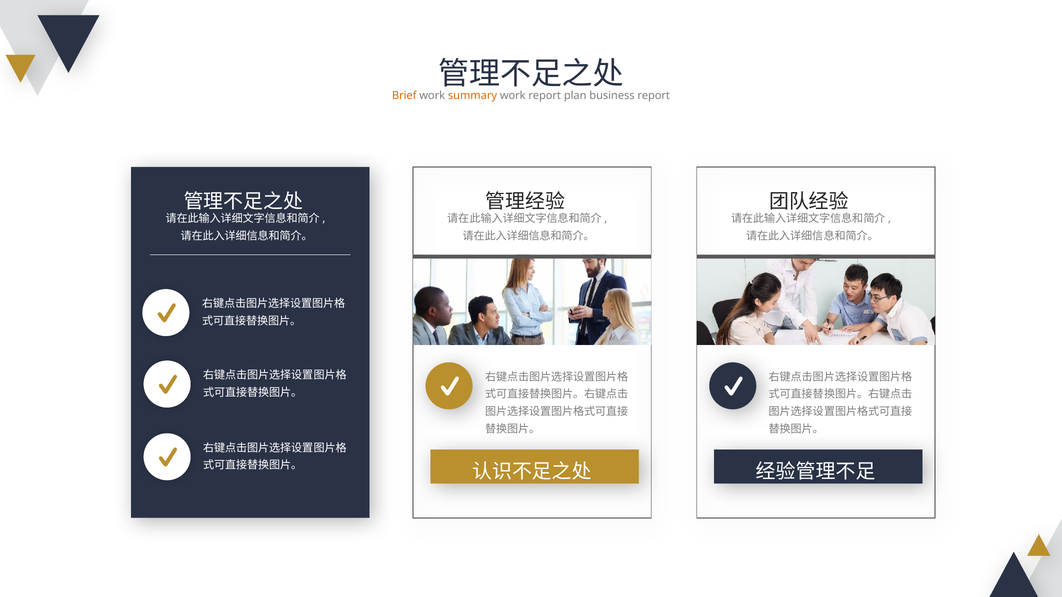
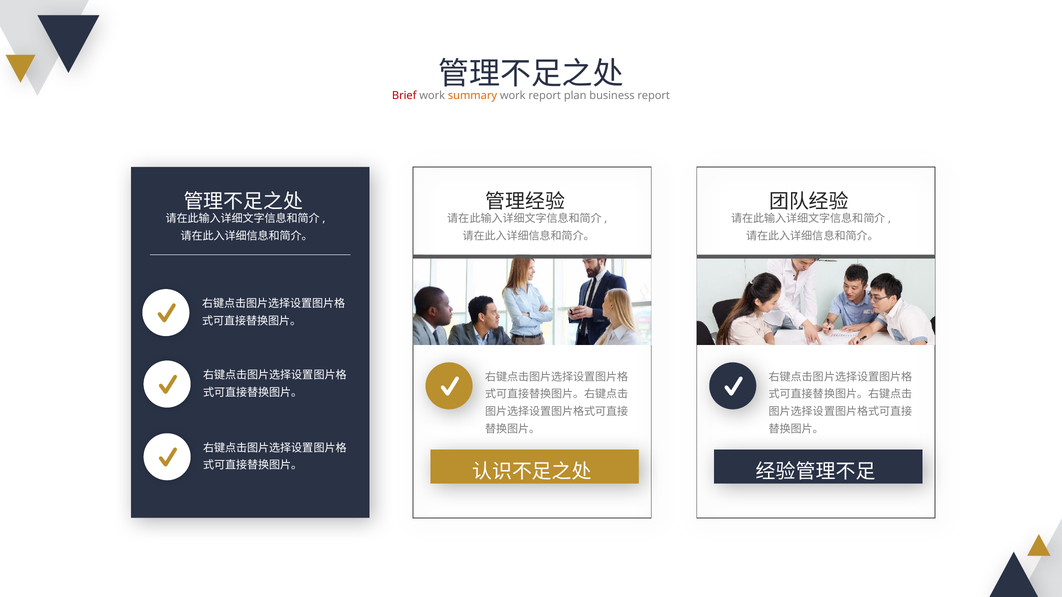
Brief colour: orange -> red (404, 96)
